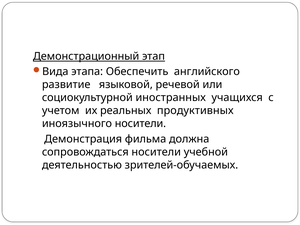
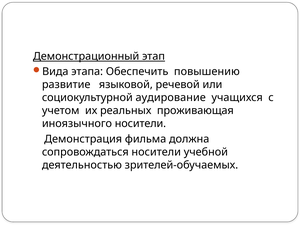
английского: английского -> повышению (207, 72)
иностранных: иностранных -> аудирование (171, 98)
продуктивных: продуктивных -> проживающая (195, 111)
